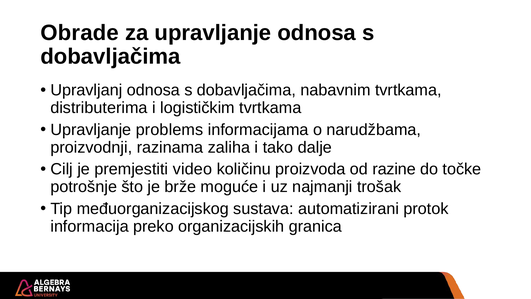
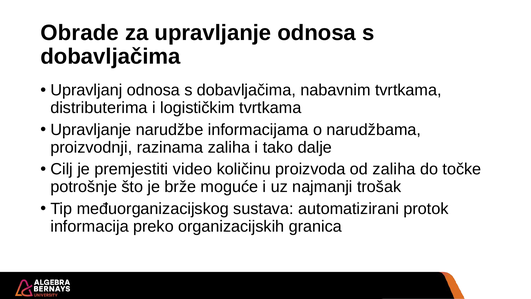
problems: problems -> narudžbe (170, 130)
od razine: razine -> zaliha (394, 169)
